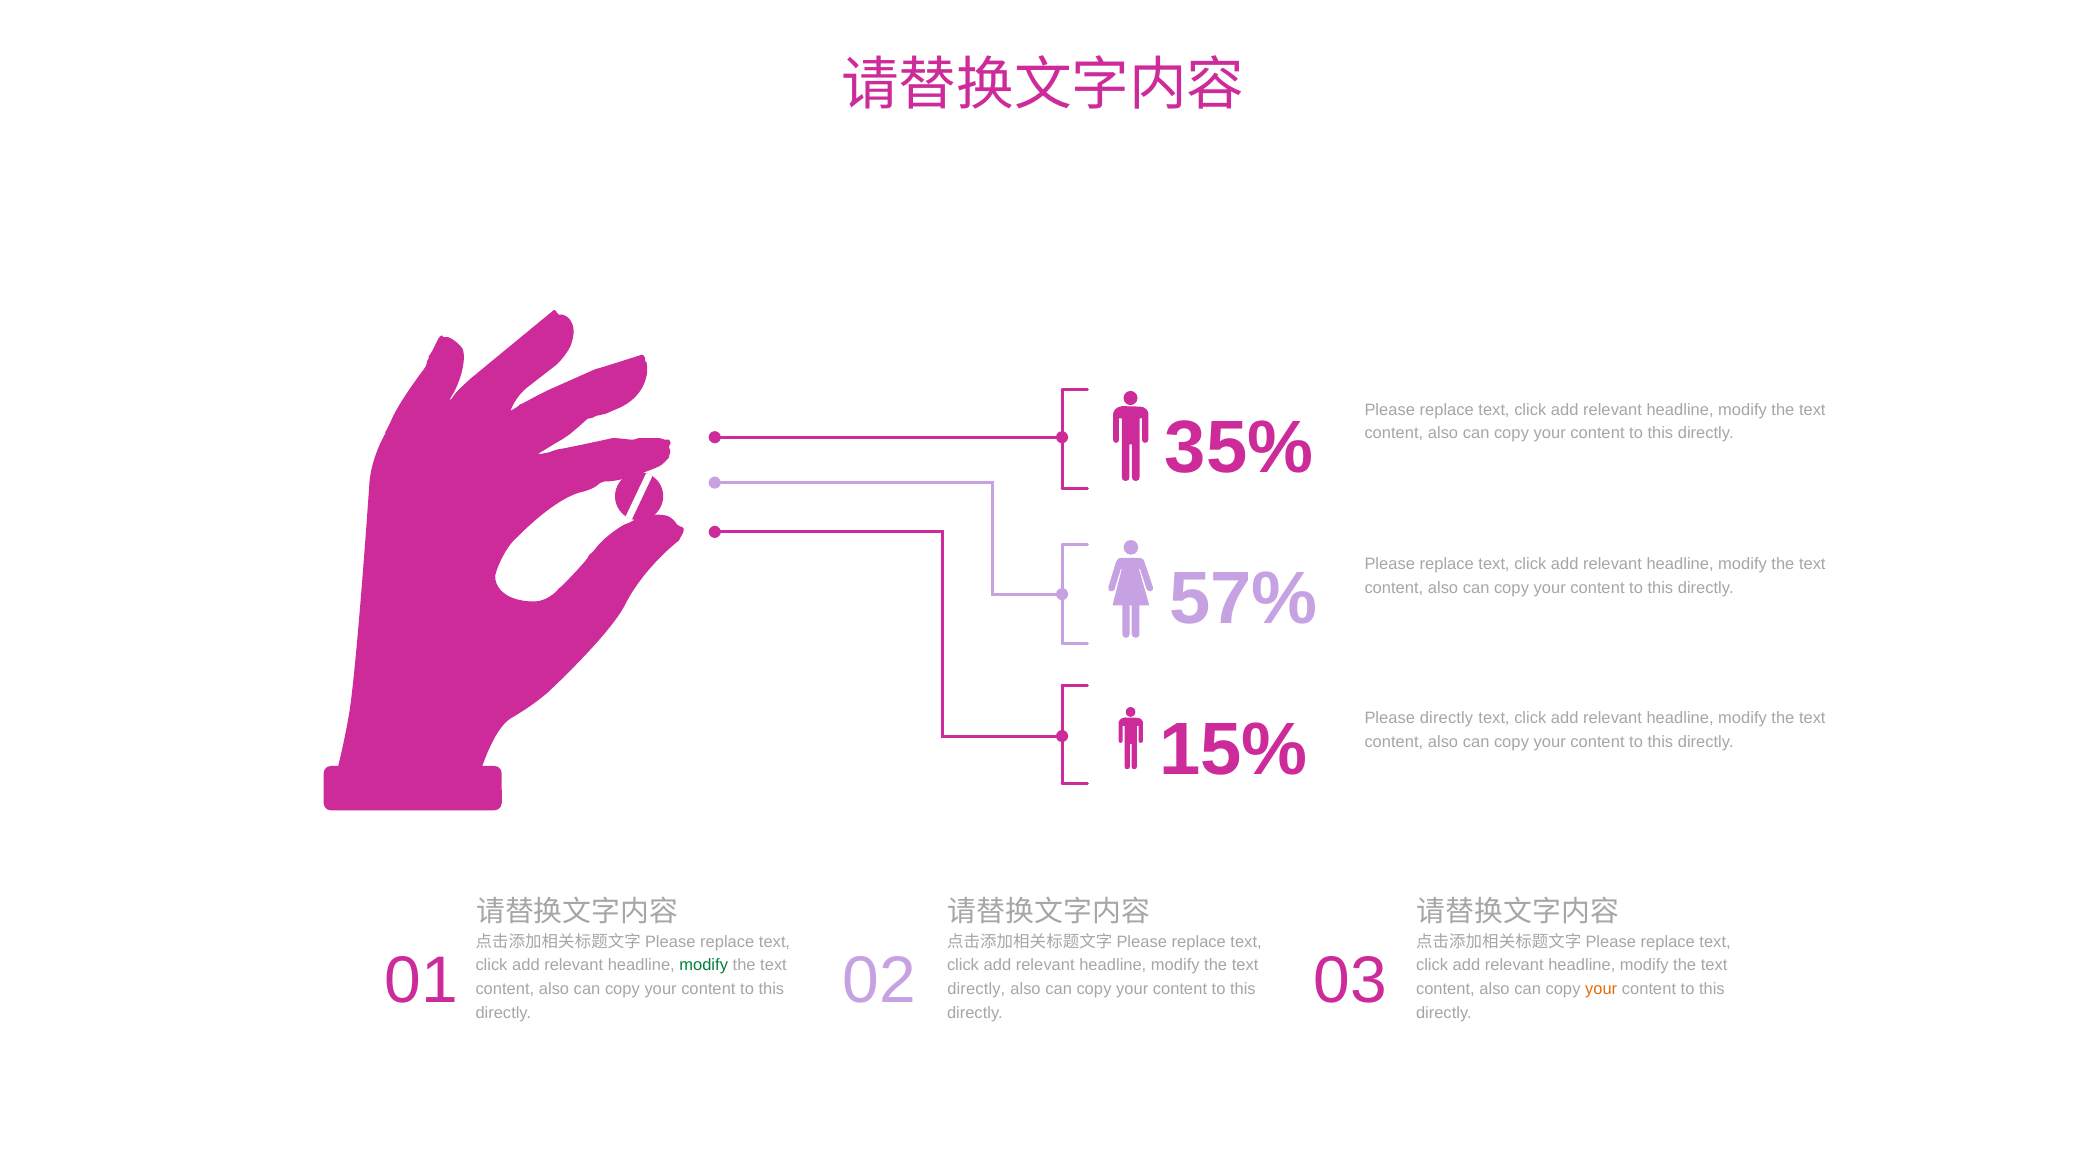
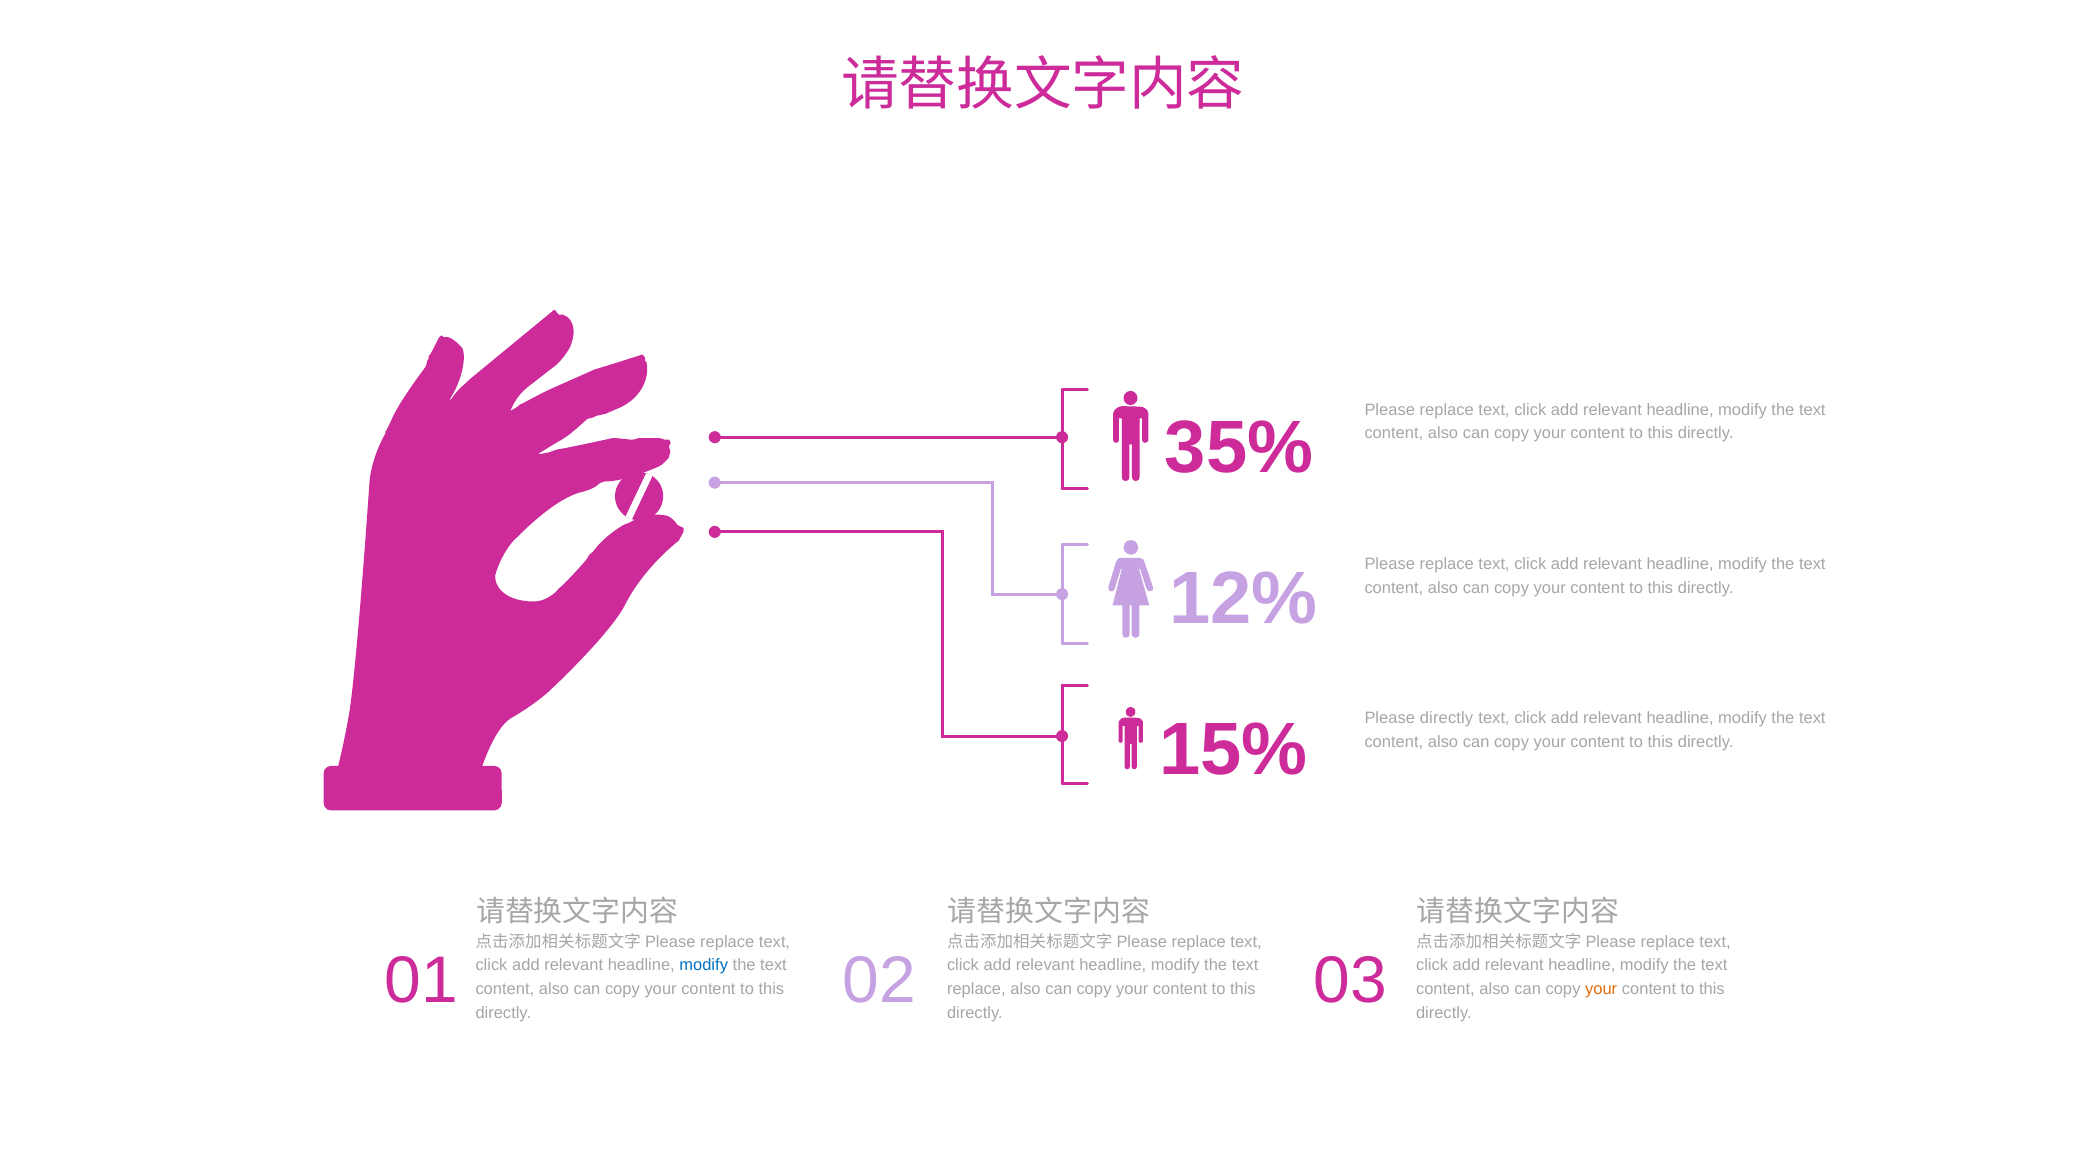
57%: 57% -> 12% (1243, 599)
modify colour: green -> blue (704, 966)
directly: directly -> replace (976, 989)
